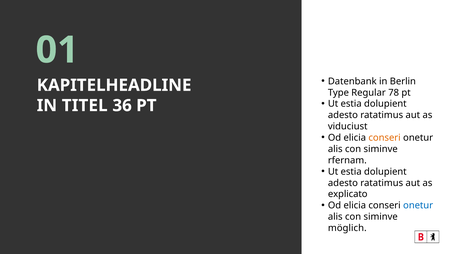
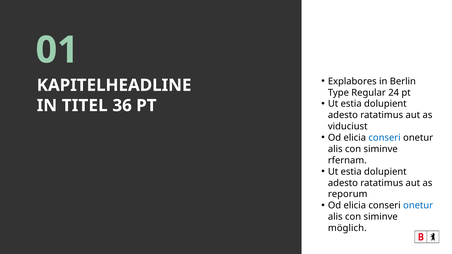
Datenbank: Datenbank -> Explabores (352, 81)
78: 78 -> 24 (394, 93)
conseri colour: orange -> blue (385, 138)
explicato: explicato -> reporum (348, 194)
